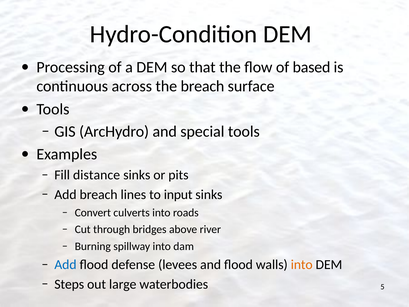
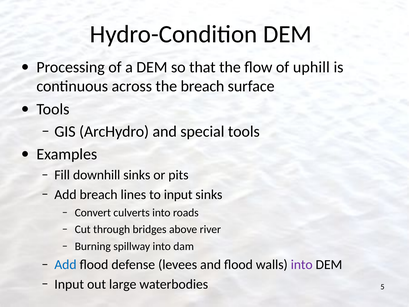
based: based -> uphill (311, 67)
distance: distance -> downhill (97, 175)
into colour: orange -> purple (302, 264)
Steps: Steps -> Input (69, 284)
